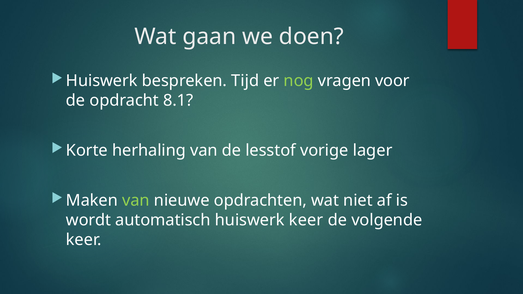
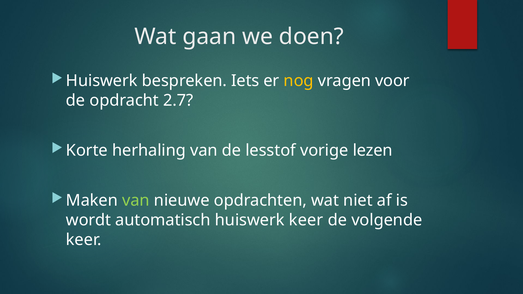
Tijd: Tijd -> Iets (245, 81)
nog colour: light green -> yellow (299, 81)
8.1: 8.1 -> 2.7 (178, 100)
lager: lager -> lezen (373, 151)
